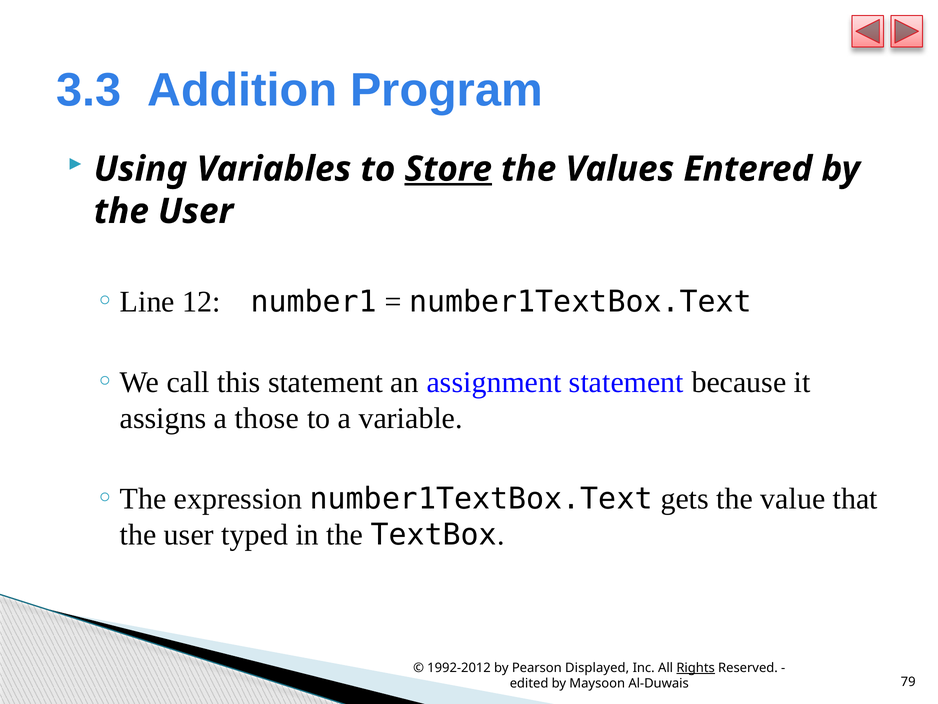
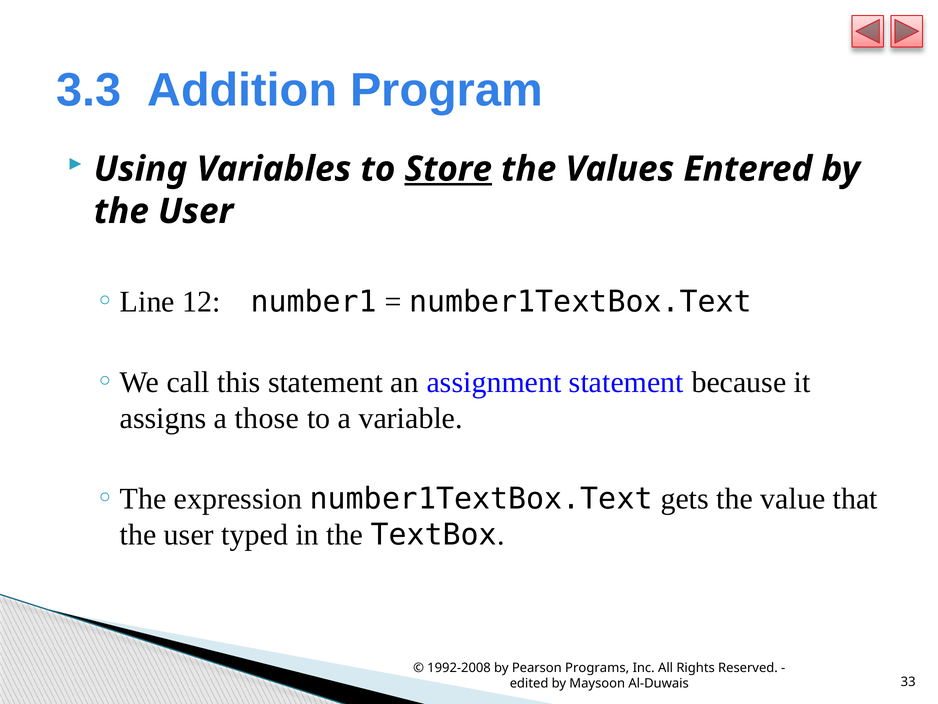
1992-2012: 1992-2012 -> 1992-2008 (459, 668)
Displayed: Displayed -> Programs (597, 668)
Rights underline: present -> none (696, 668)
79: 79 -> 33 (908, 681)
